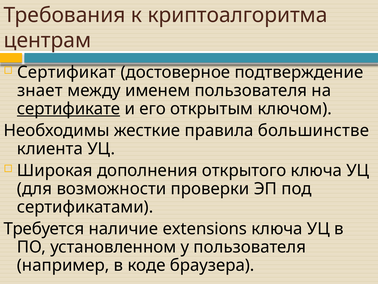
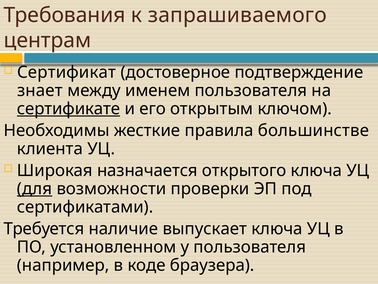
криптоалгоритма: криптоалгоритма -> запрашиваемого (237, 15)
дополнения: дополнения -> назначается (147, 170)
для underline: none -> present (34, 189)
extensions: extensions -> выпускает (205, 228)
